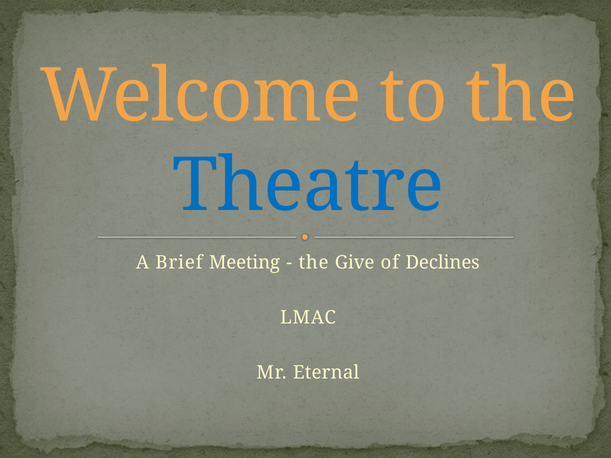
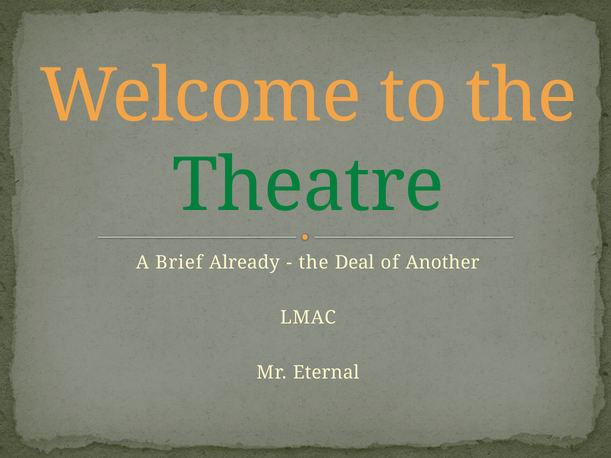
Theatre colour: blue -> green (308, 186)
Meeting: Meeting -> Already (244, 263)
Give: Give -> Deal (355, 263)
Declines: Declines -> Another (442, 263)
